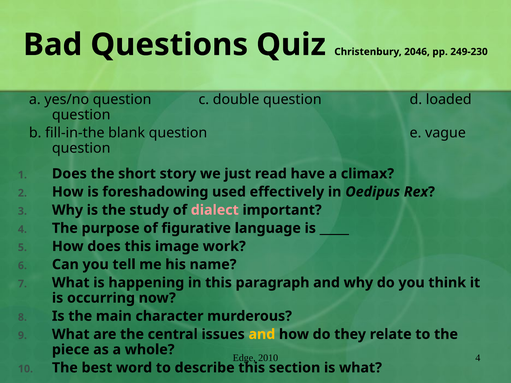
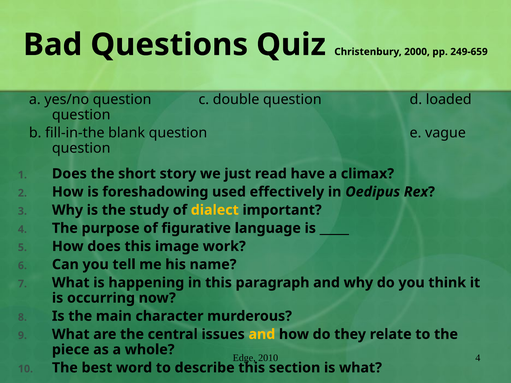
2046: 2046 -> 2000 (417, 52)
249-230: 249-230 -> 249-659 (469, 52)
dialect colour: pink -> yellow (215, 210)
